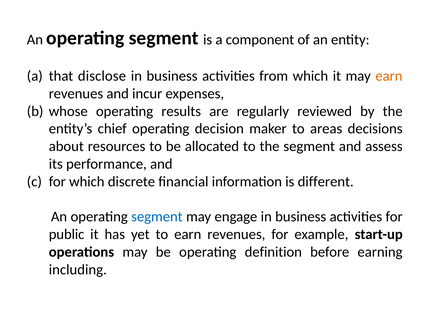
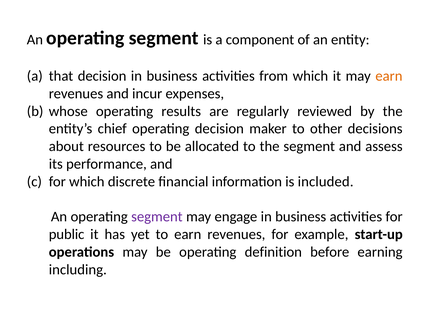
that disclose: disclose -> decision (102, 76)
areas: areas -> other (326, 129)
different: different -> included (326, 182)
segment colour: blue -> purple (157, 217)
